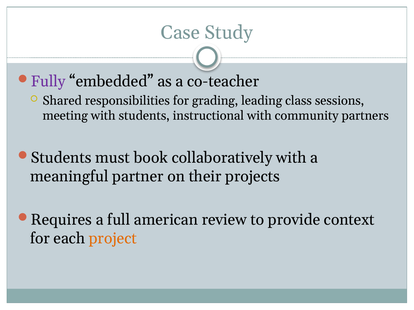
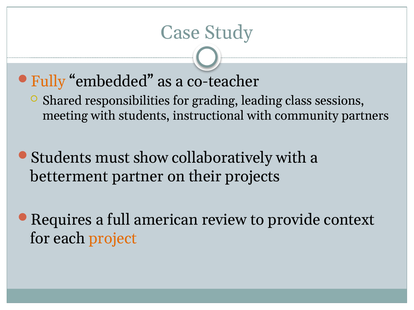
Fully colour: purple -> orange (48, 82)
book: book -> show (151, 158)
meaningful: meaningful -> betterment (69, 177)
